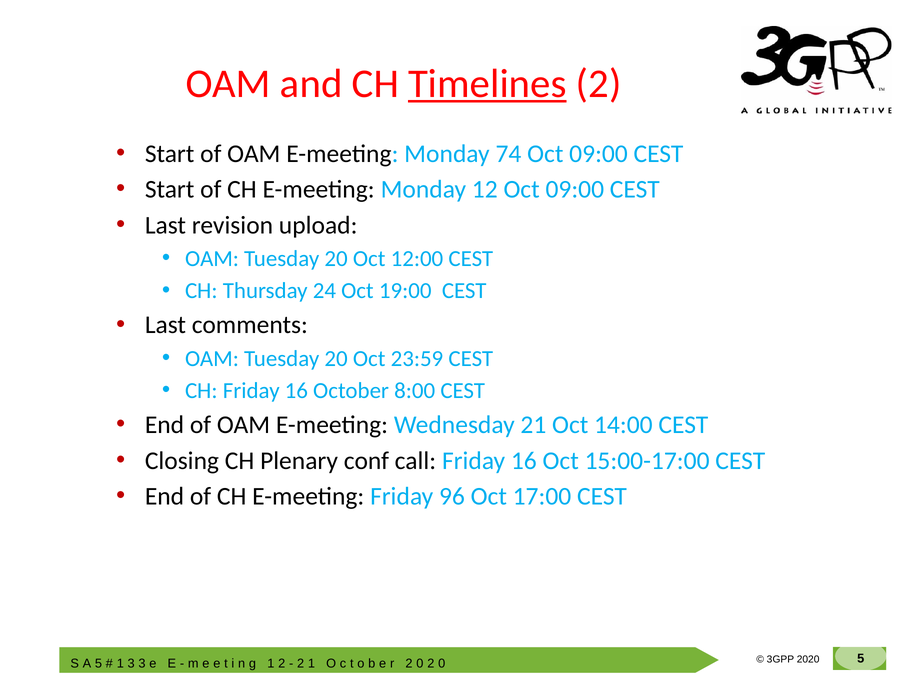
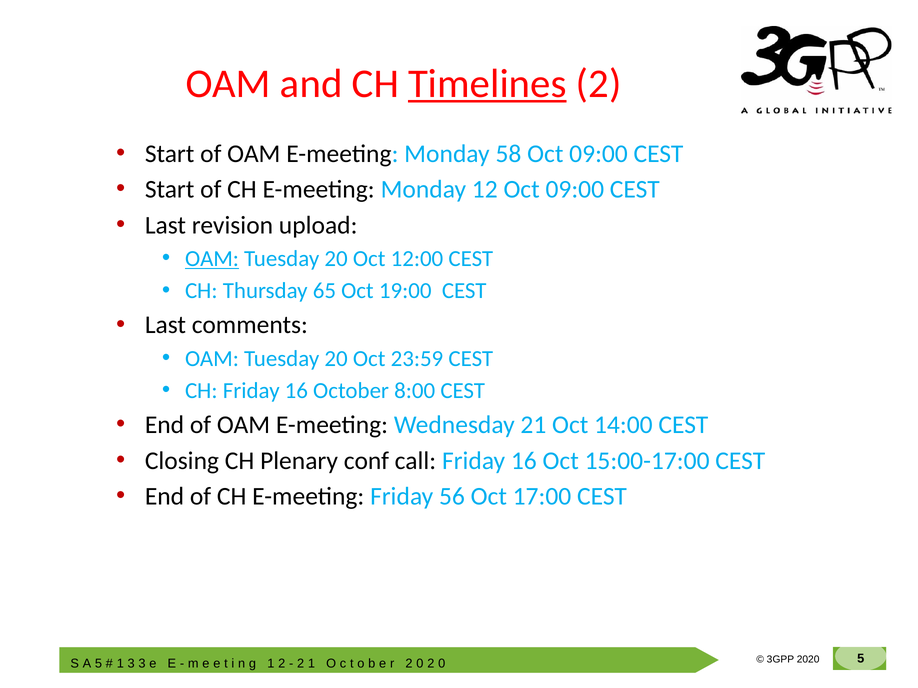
74: 74 -> 58 (508, 154)
OAM underline: none -> present (212, 259)
24: 24 -> 65 (324, 291)
96: 96 -> 56 (452, 497)
